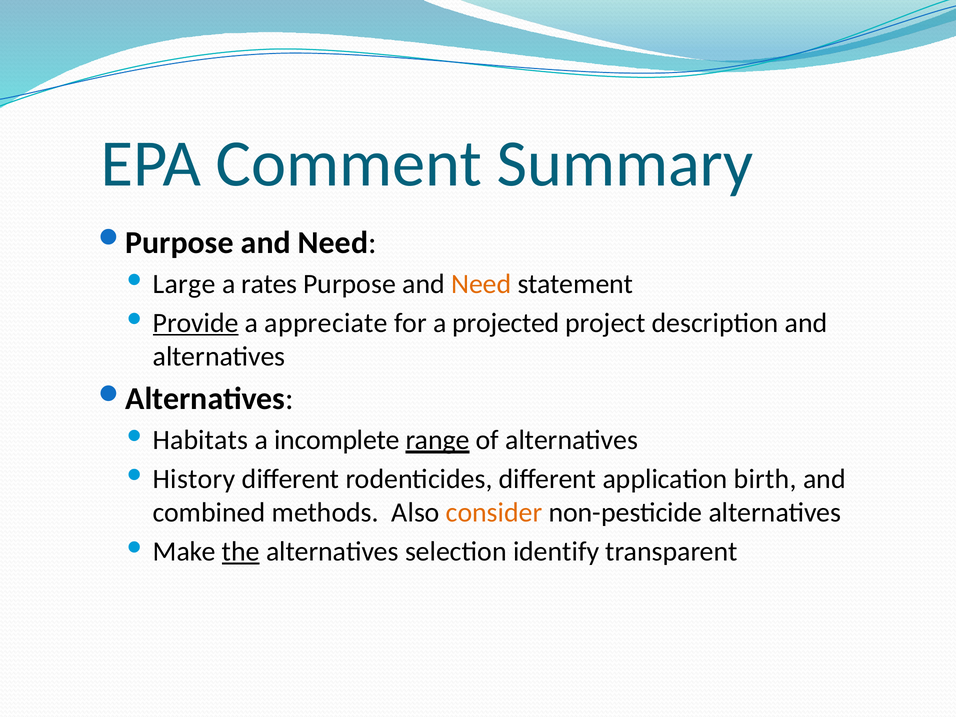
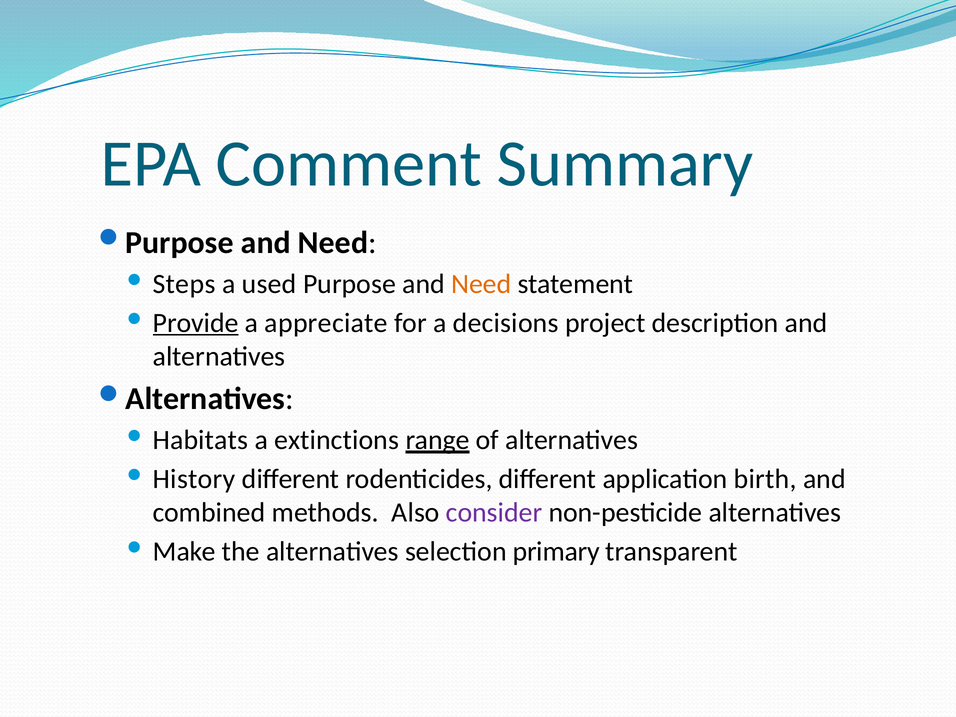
Large: Large -> Steps (184, 284)
rates: rates -> used (269, 284)
projected: projected -> decisions (506, 323)
incomplete: incomplete -> extinctions (337, 440)
consider colour: orange -> purple (494, 512)
the underline: present -> none (241, 552)
identify: identify -> primary (556, 552)
